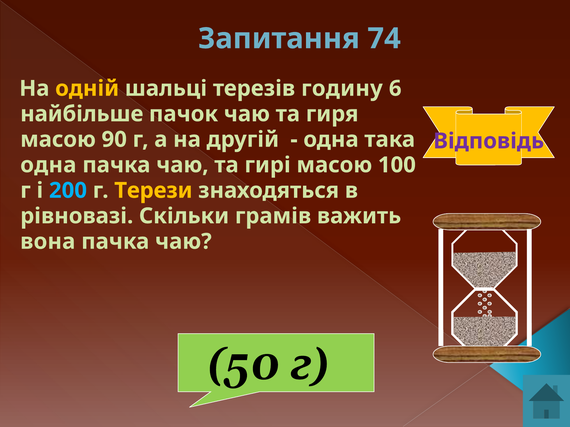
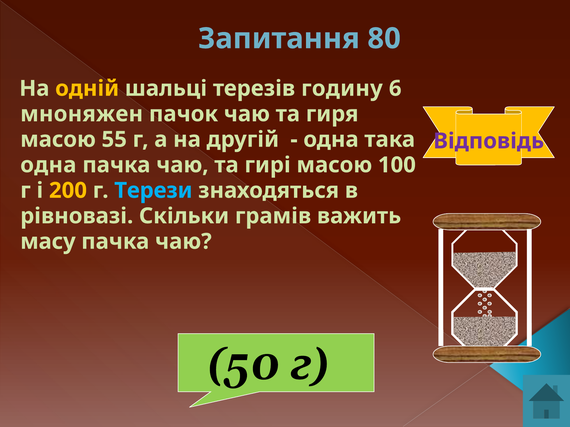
74: 74 -> 80 (384, 39)
найбільше: найбільше -> мноняжен (82, 114)
90: 90 -> 55 (114, 140)
200 colour: light blue -> yellow (68, 191)
Терези colour: yellow -> light blue (153, 191)
вона: вона -> масу (48, 242)
